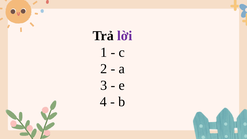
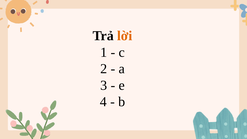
lời colour: purple -> orange (125, 36)
